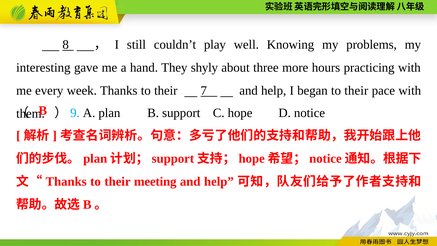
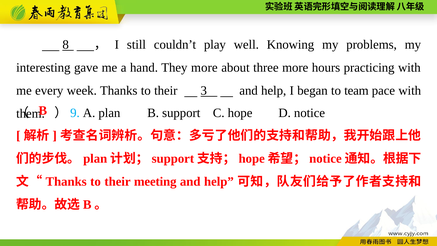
They shyly: shyly -> more (204, 68)
7: 7 -> 3 (204, 91)
began to their: their -> team (356, 91)
